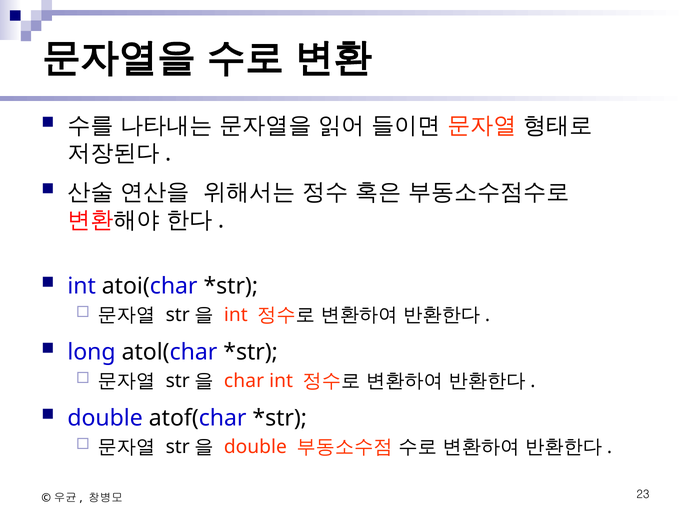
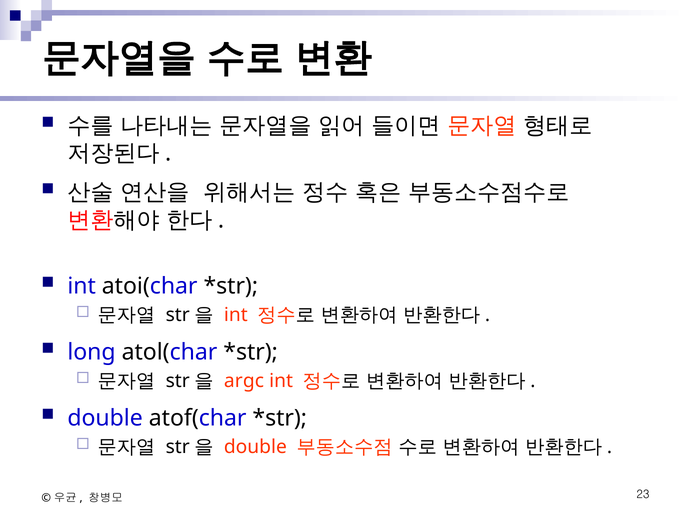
char: char -> argc (244, 381)
